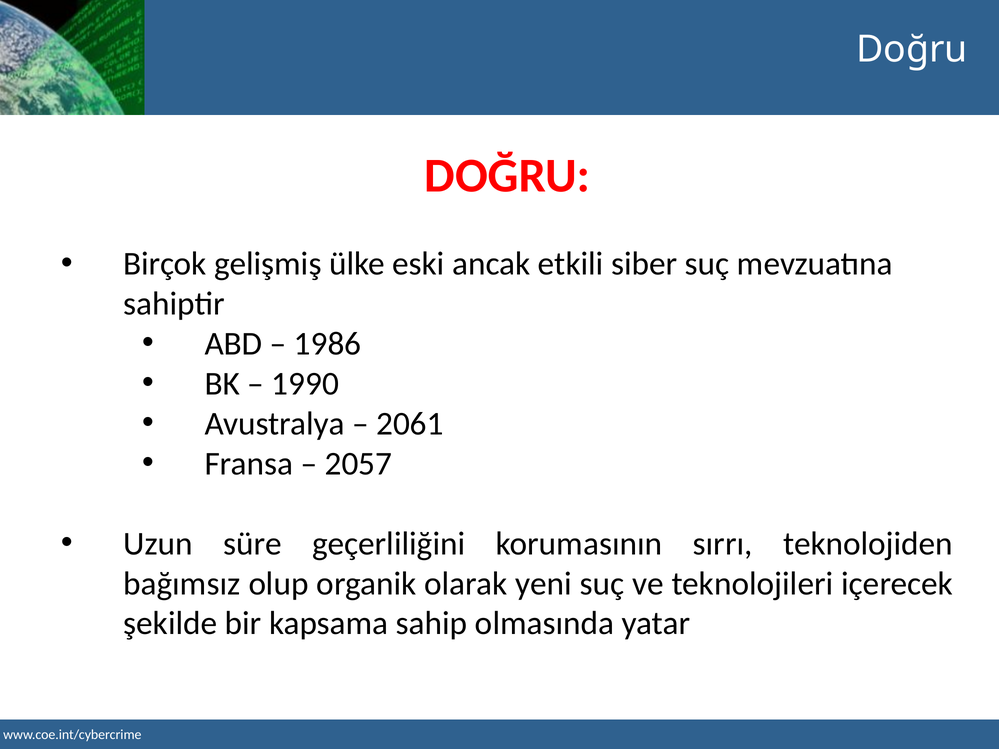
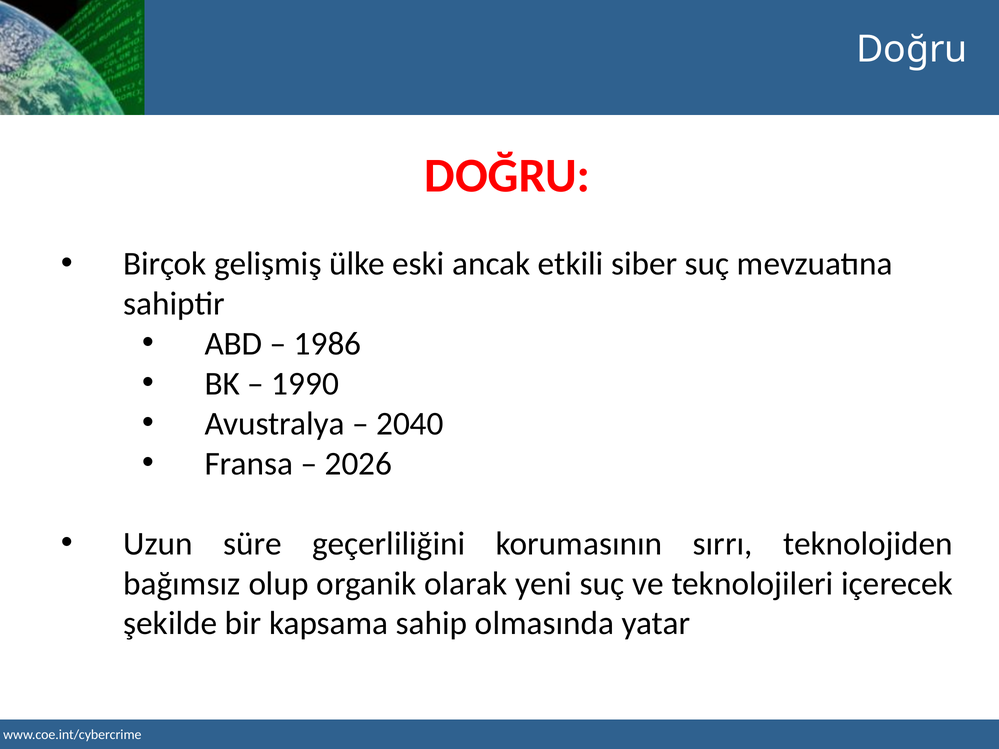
2061: 2061 -> 2040 (410, 424)
2057: 2057 -> 2026 (358, 464)
